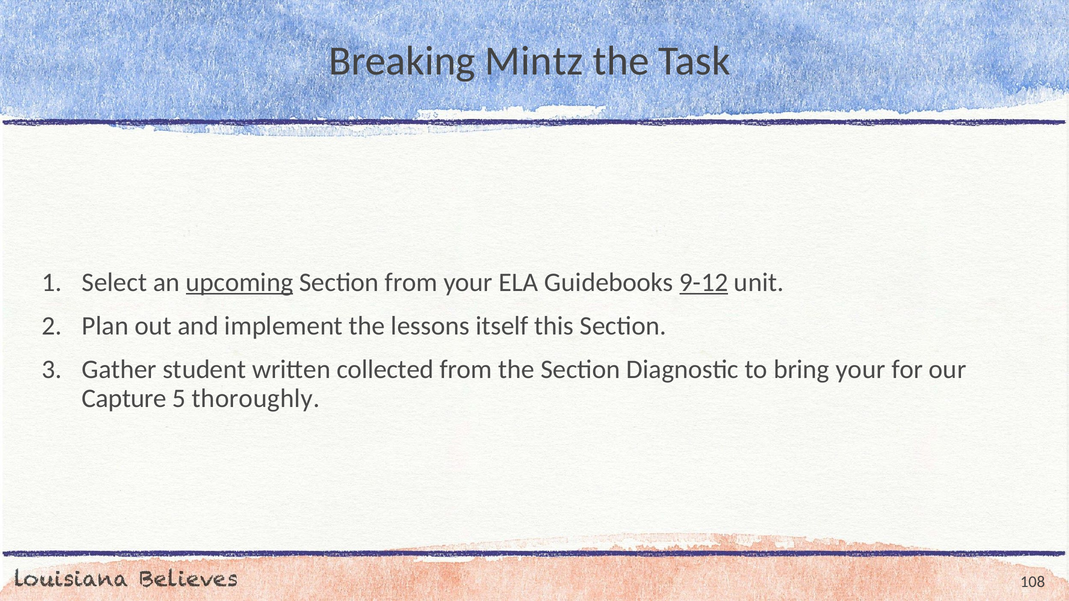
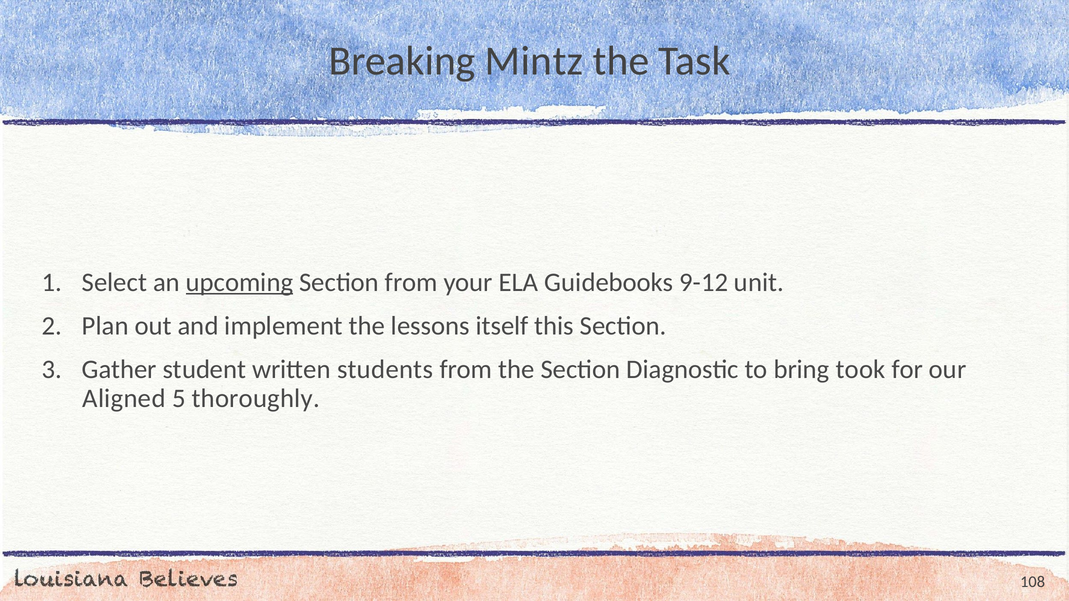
9-12 underline: present -> none (704, 282)
collected: collected -> students (385, 370)
bring your: your -> took (861, 370)
Capture: Capture -> Aligned (124, 399)
